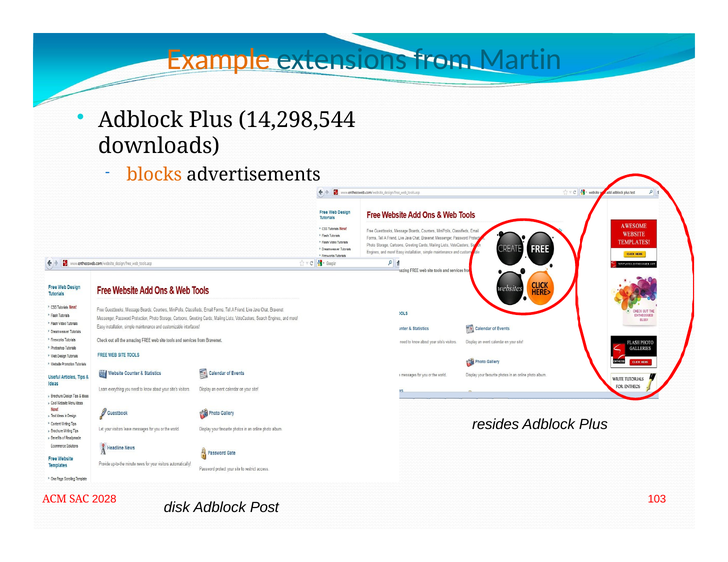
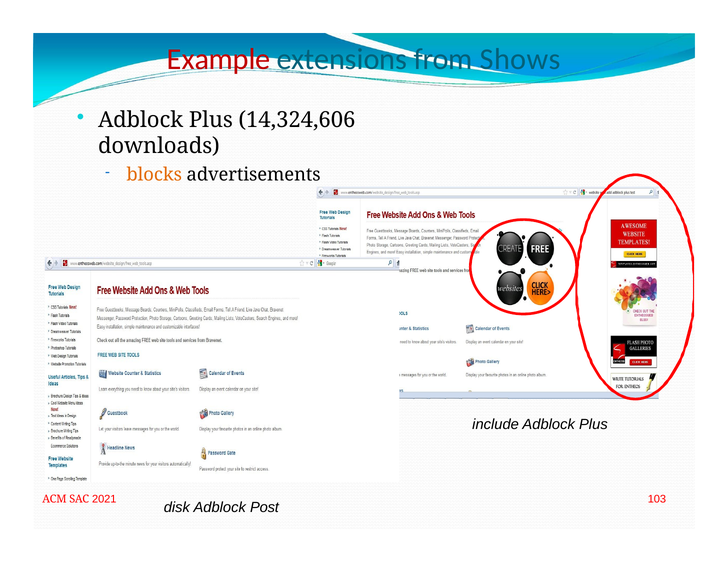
Example colour: orange -> red (219, 59)
Martin: Martin -> Shows (520, 59)
14,298,544: 14,298,544 -> 14,324,606 (297, 120)
resides: resides -> include (496, 425)
2028: 2028 -> 2021 (104, 500)
